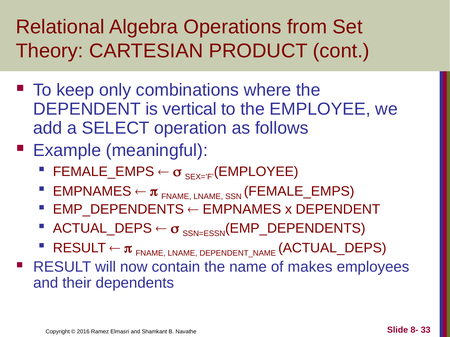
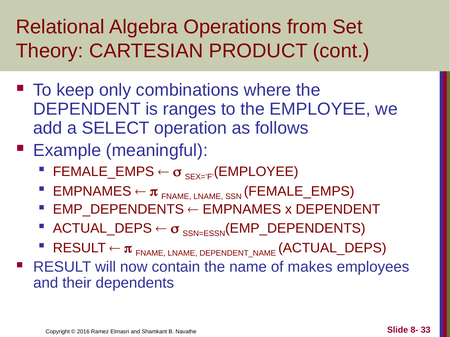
vertical: vertical -> ranges (190, 109)
